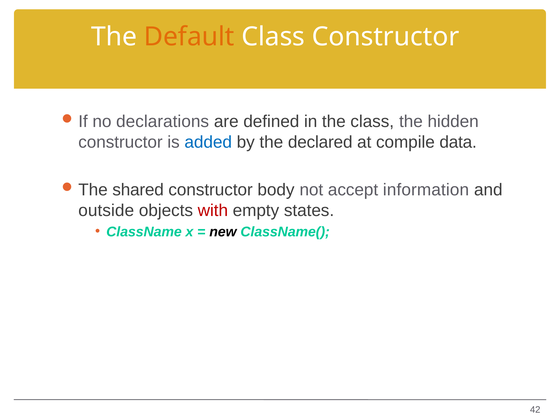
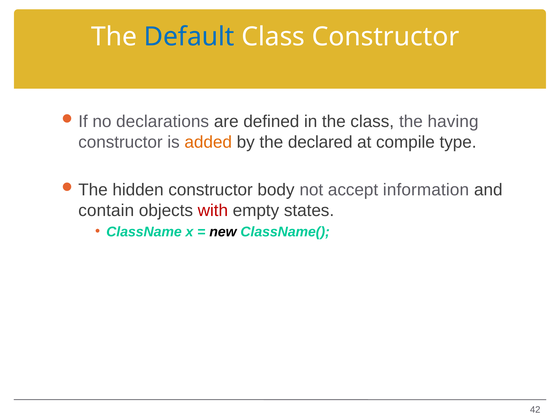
Default colour: orange -> blue (189, 37)
hidden: hidden -> having (453, 122)
added colour: blue -> orange (208, 142)
data: data -> type (458, 142)
shared: shared -> hidden (138, 190)
outside: outside -> contain (106, 211)
